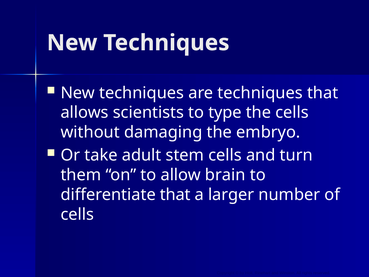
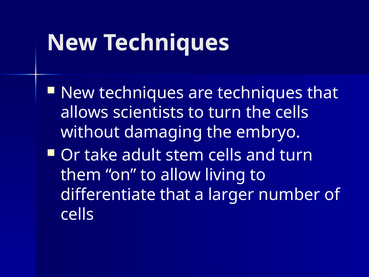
to type: type -> turn (225, 112)
brain: brain -> living (225, 175)
